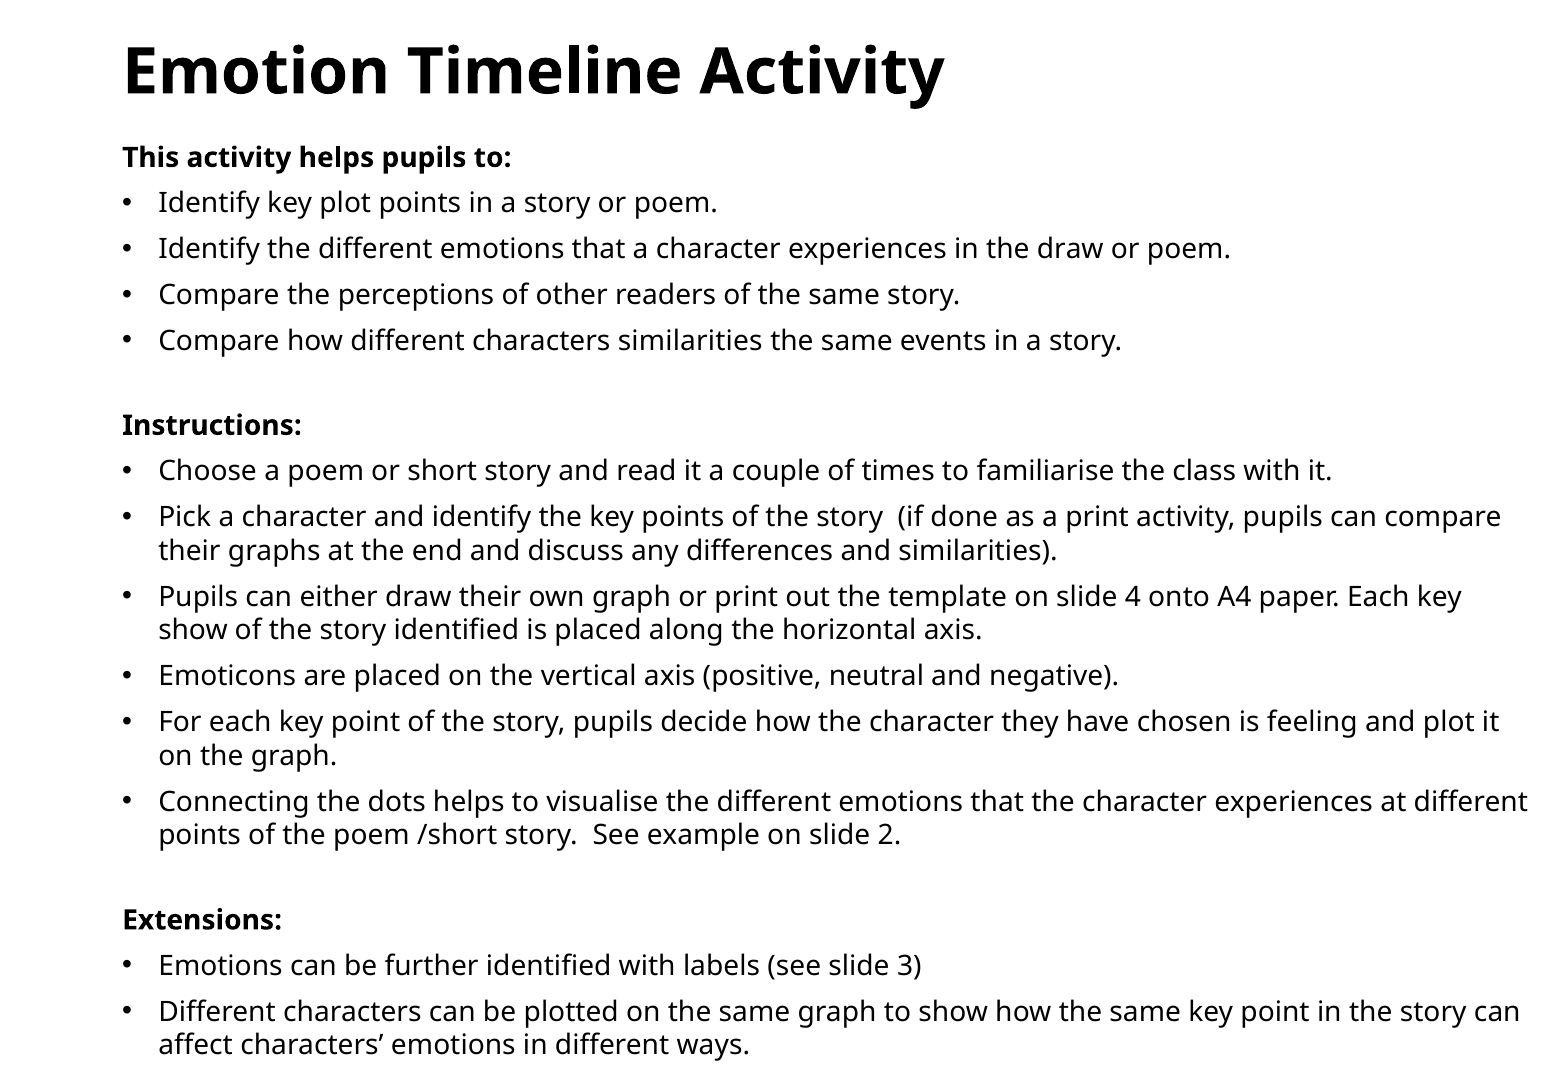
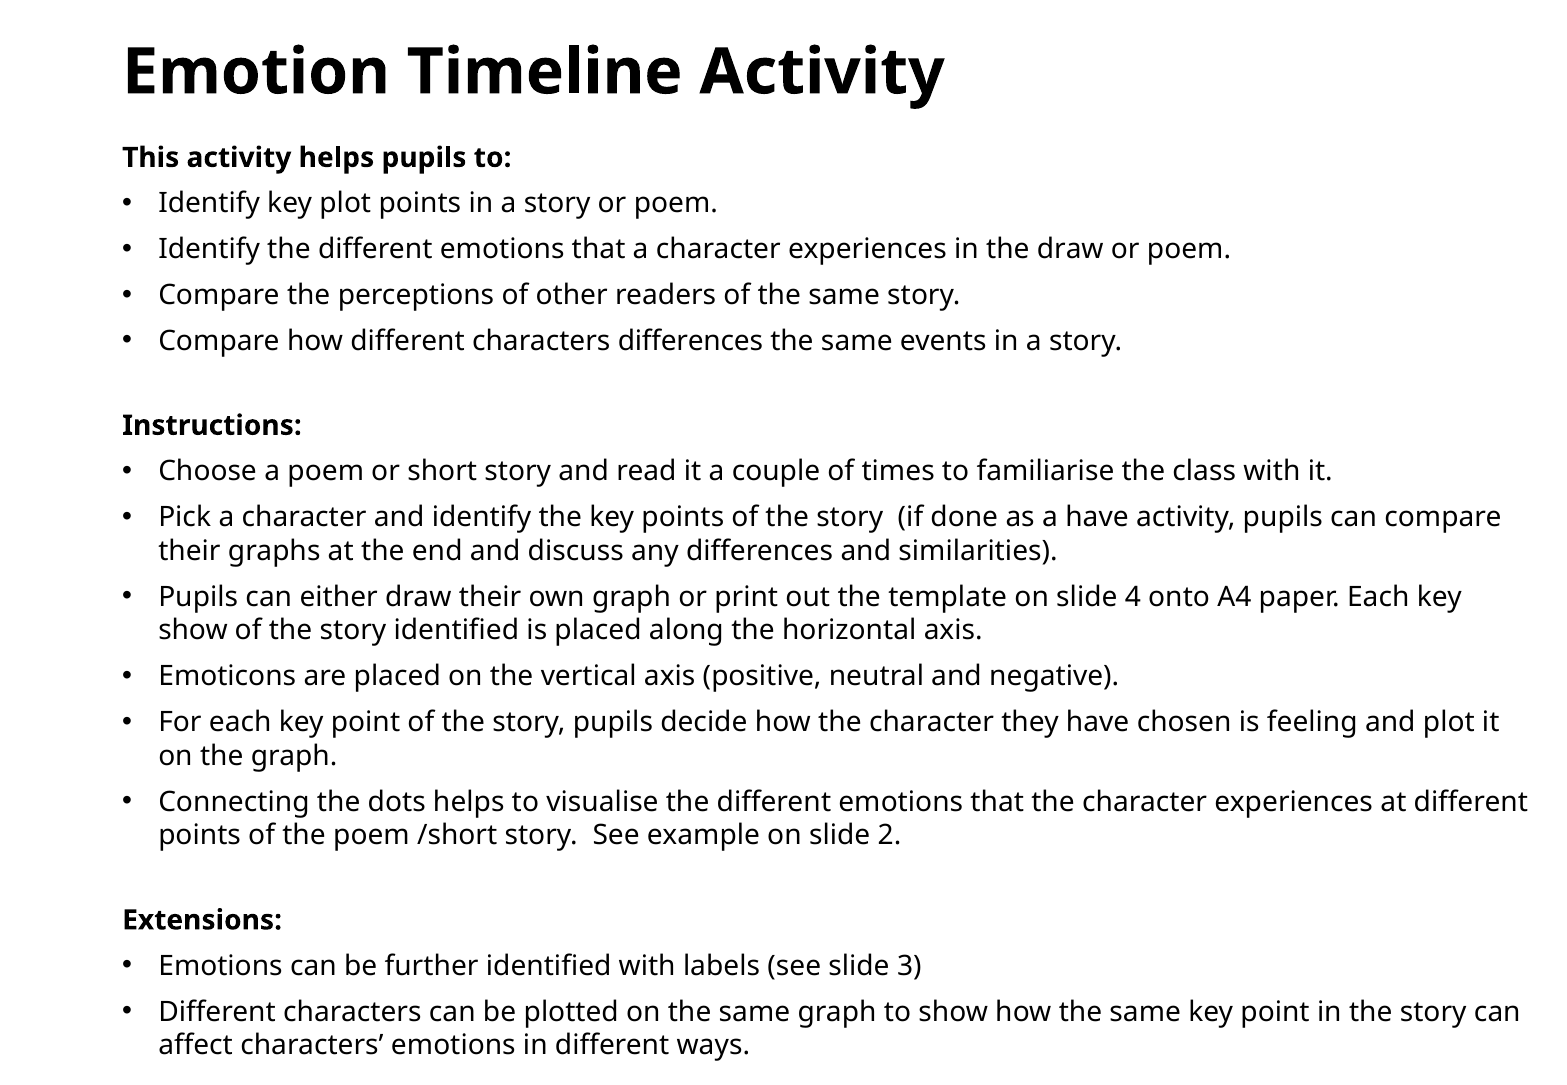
characters similarities: similarities -> differences (690, 341)
a print: print -> have (1097, 517)
